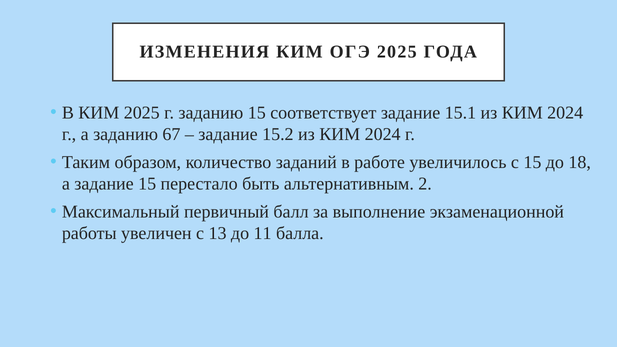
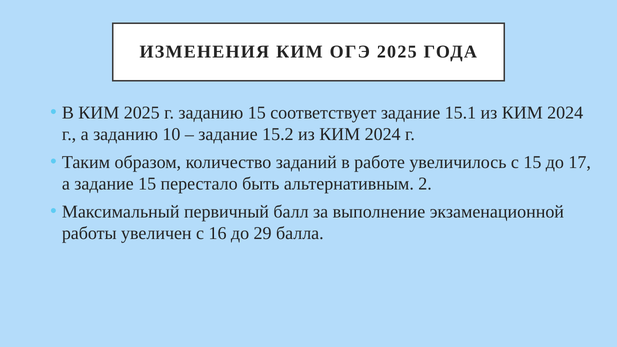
67: 67 -> 10 (171, 134)
18: 18 -> 17 (580, 162)
13: 13 -> 16 (218, 233)
11: 11 -> 29 (263, 233)
